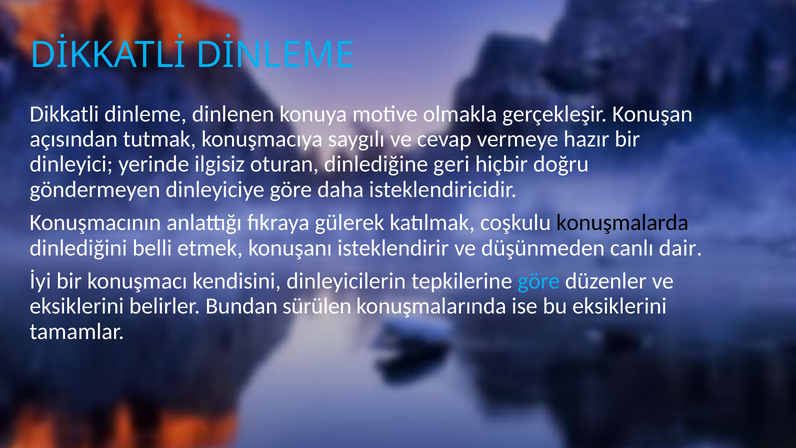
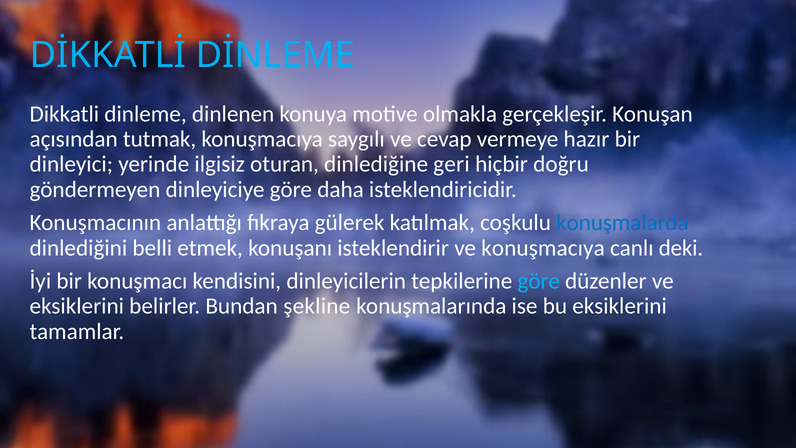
konuşmalarda colour: black -> blue (622, 223)
ve düşünmeden: düşünmeden -> konuşmacıya (543, 248)
dair: dair -> deki (681, 248)
sürülen: sürülen -> şekline (317, 306)
